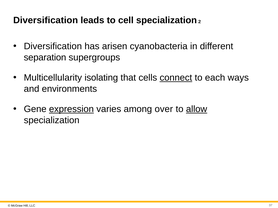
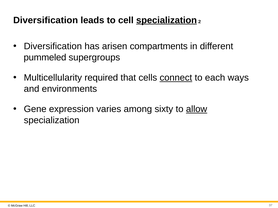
specialization underline: none -> present (167, 20)
cyanobacteria: cyanobacteria -> compartments (159, 46)
separation: separation -> pummeled (45, 58)
isolating: isolating -> required (101, 78)
expression underline: present -> none (71, 109)
over: over -> sixty (164, 109)
